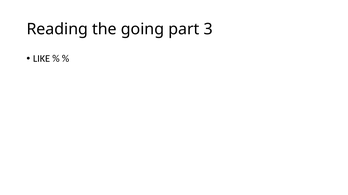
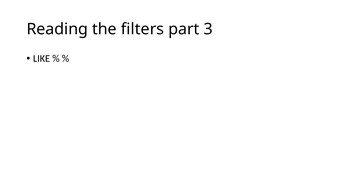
going: going -> filters (142, 29)
